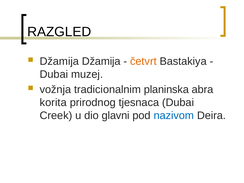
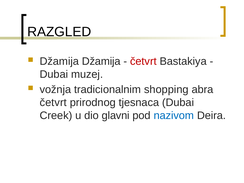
četvrt colour: orange -> red (143, 61)
planinska: planinska -> shopping (166, 90)
korita: korita -> četvrt (53, 103)
